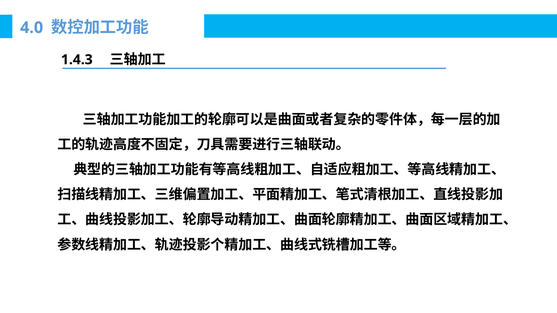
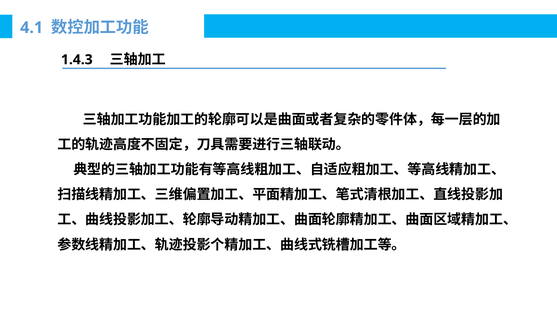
4.0: 4.0 -> 4.1 (32, 28)
